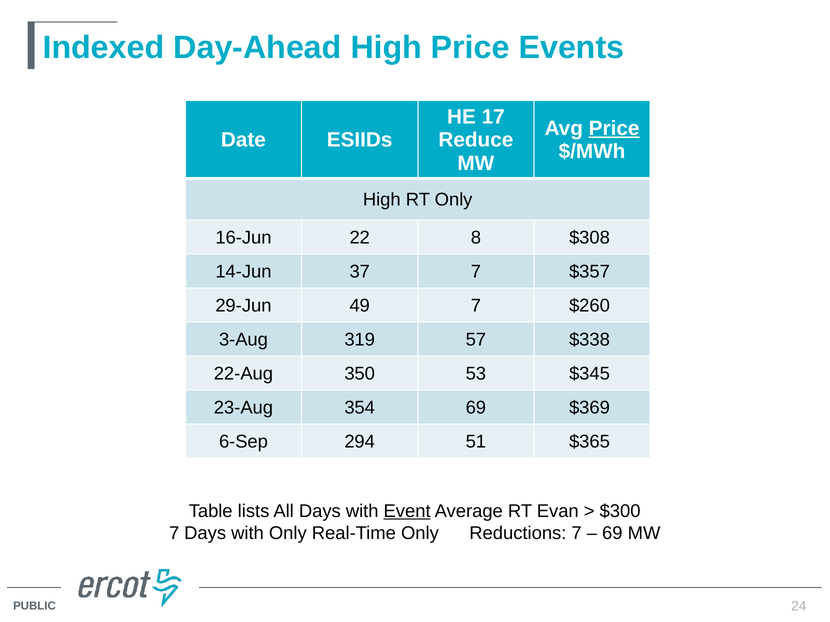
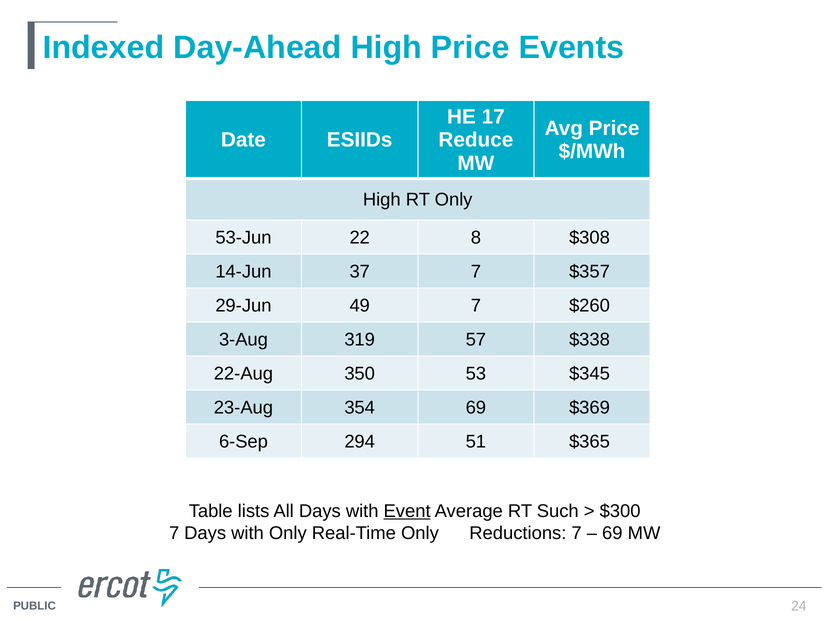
Price underline: present -> none (614, 128)
16-Jun: 16-Jun -> 53-Jun (243, 238)
Evan: Evan -> Such (558, 511)
